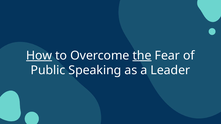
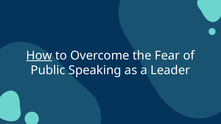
the underline: present -> none (142, 56)
